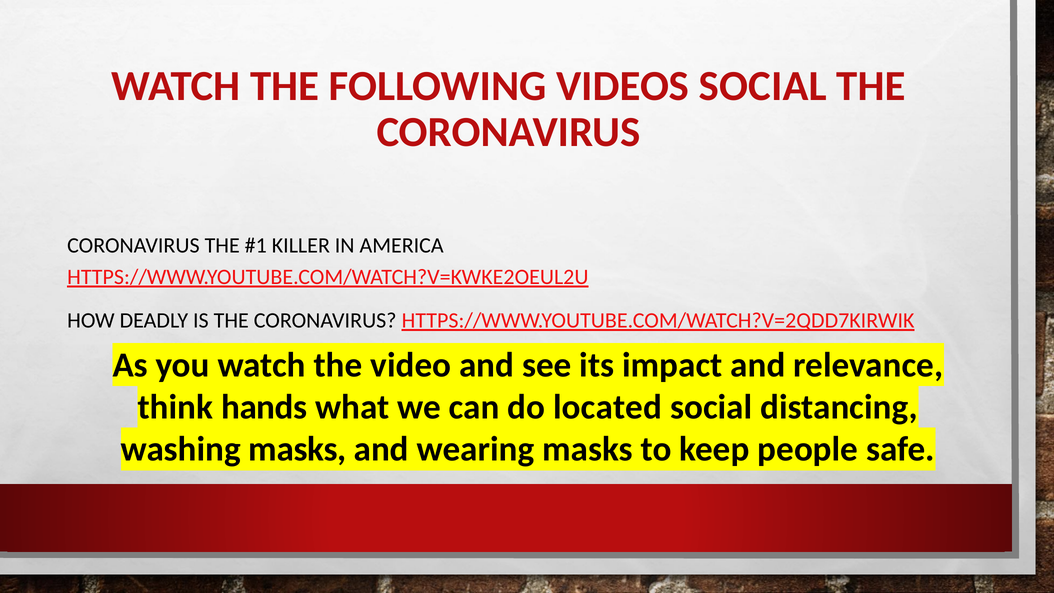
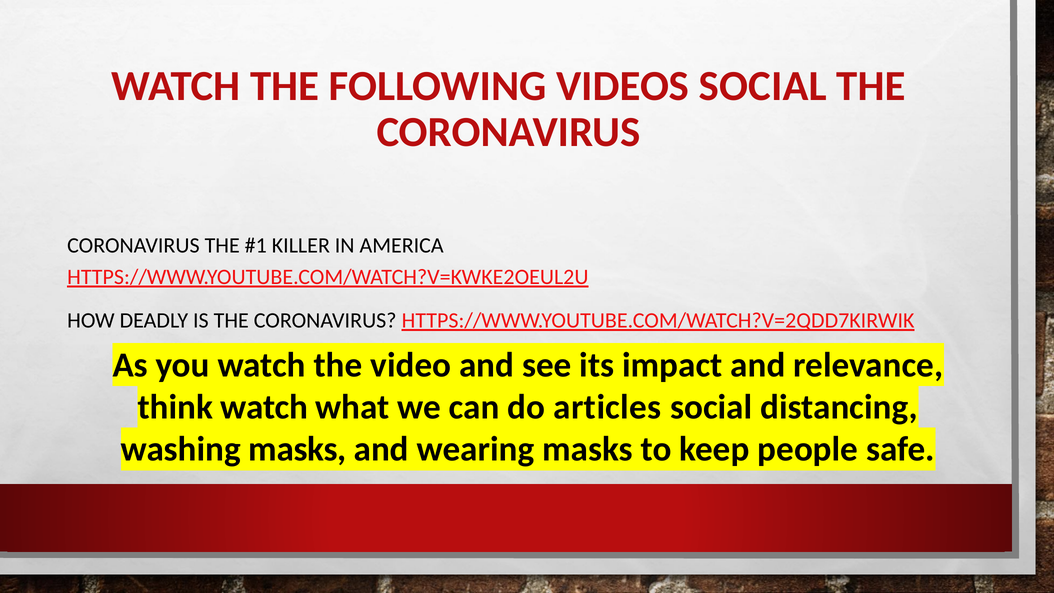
think hands: hands -> watch (264, 407)
located: located -> articles (607, 407)
